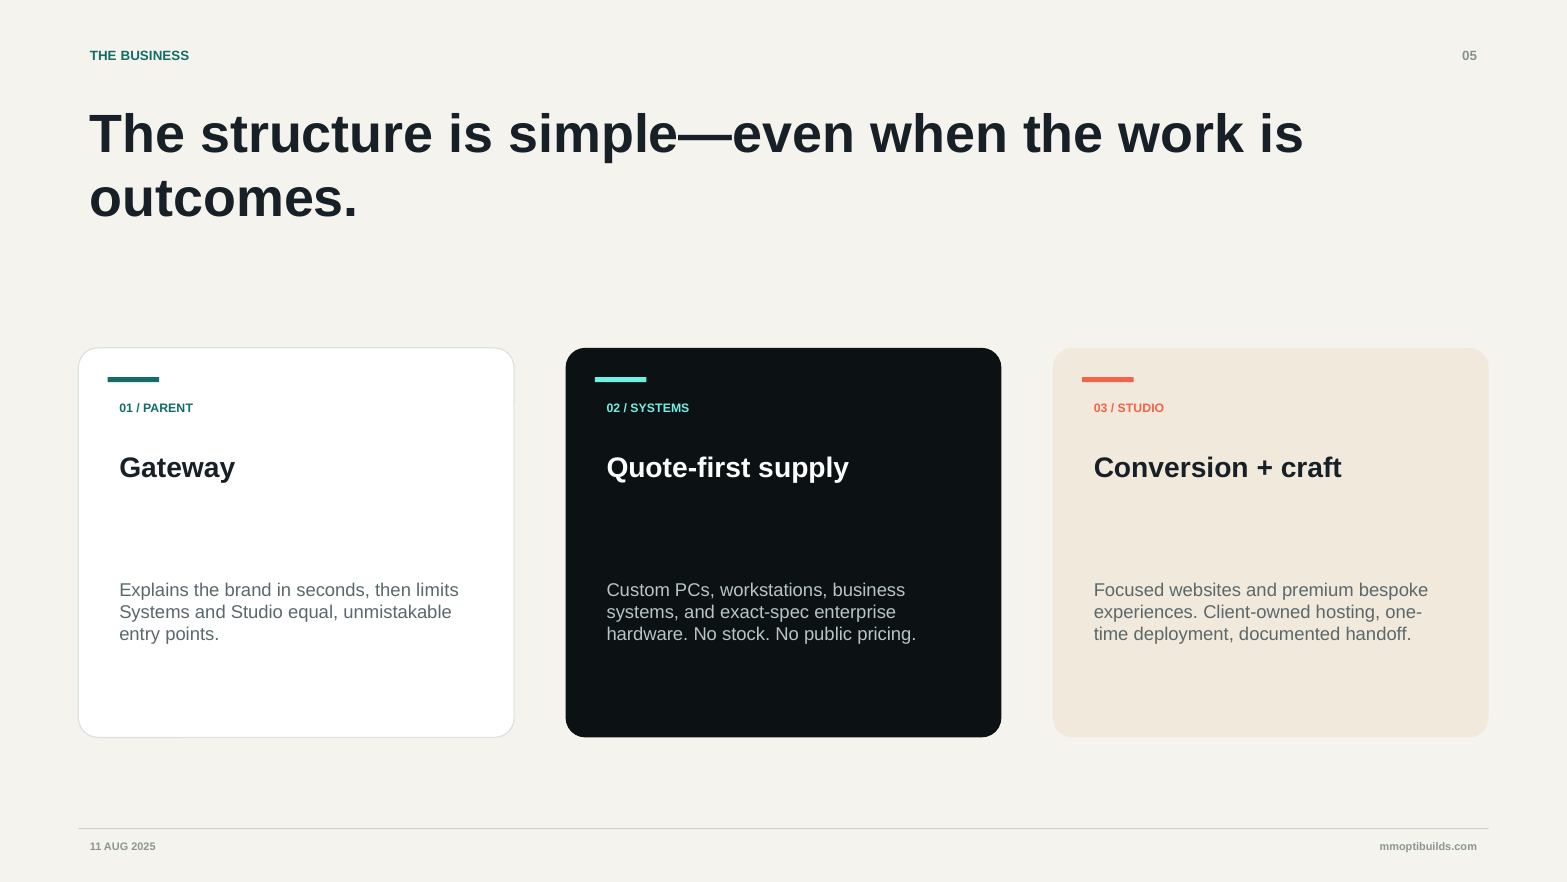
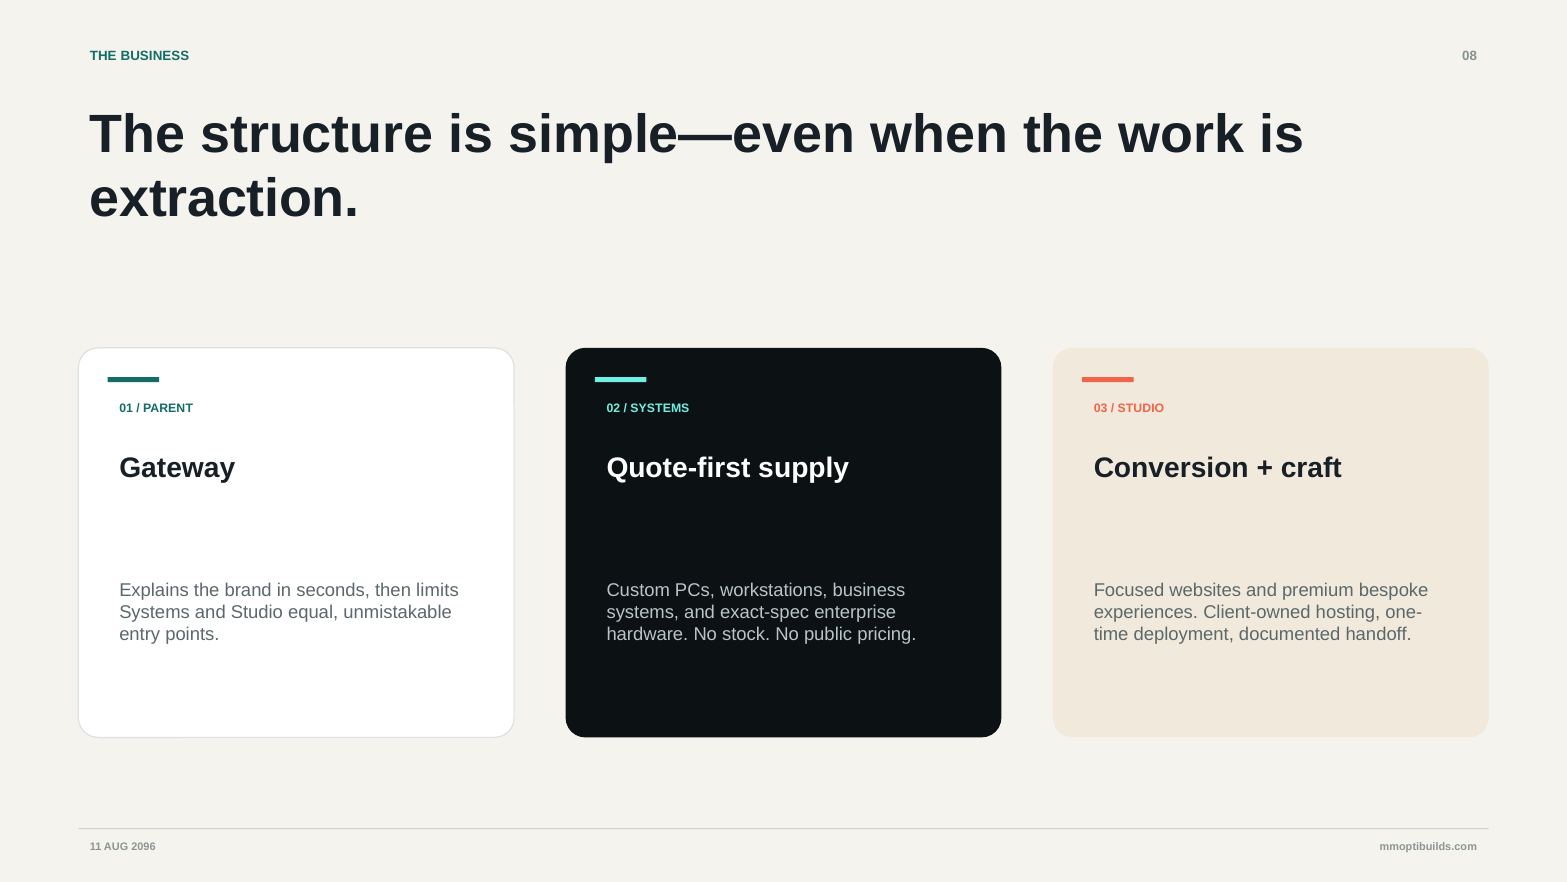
05: 05 -> 08 (1470, 56)
outcomes: outcomes -> extraction (225, 199)
2025: 2025 -> 2096 (143, 847)
